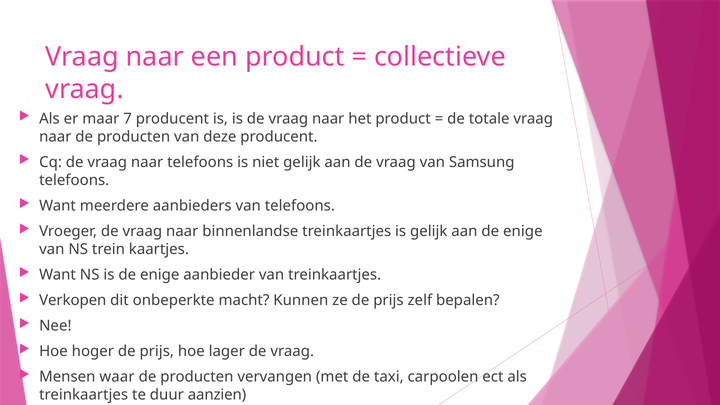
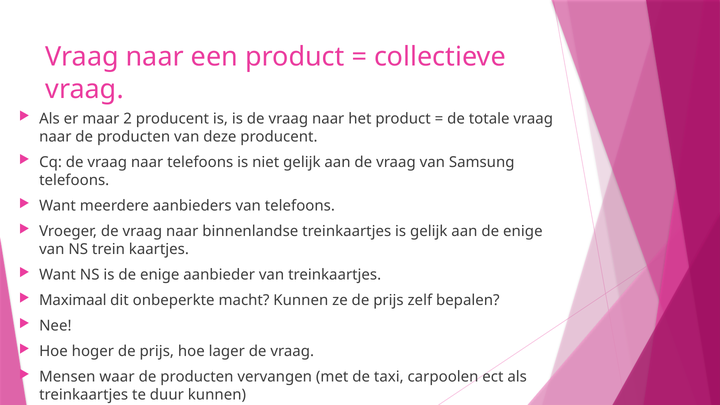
7: 7 -> 2 (128, 119)
Verkopen: Verkopen -> Maximaal (73, 300)
duur aanzien: aanzien -> kunnen (217, 395)
